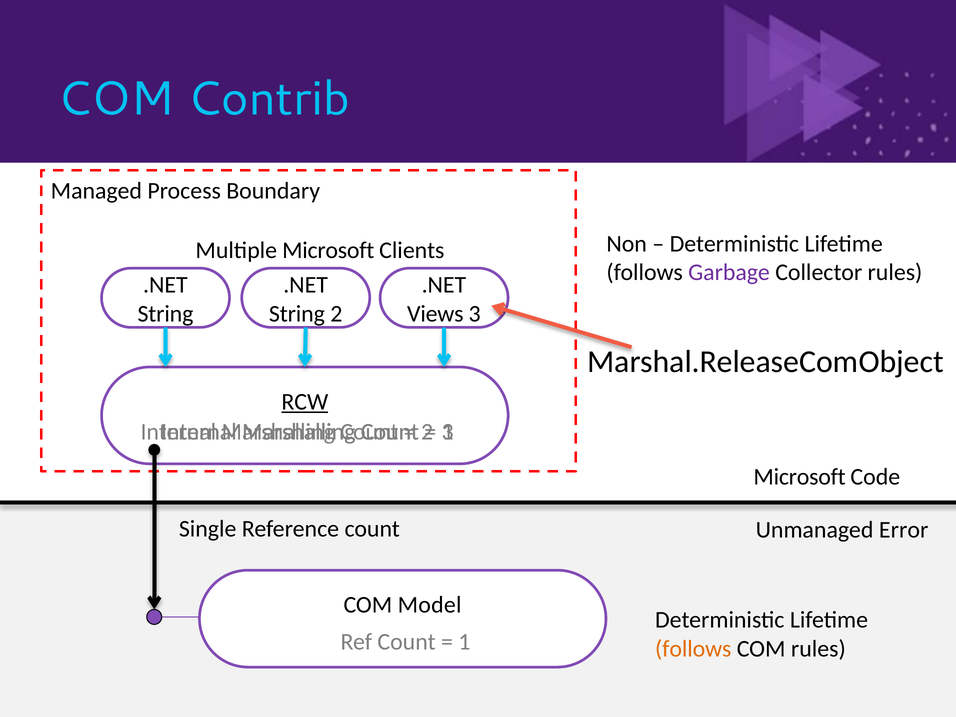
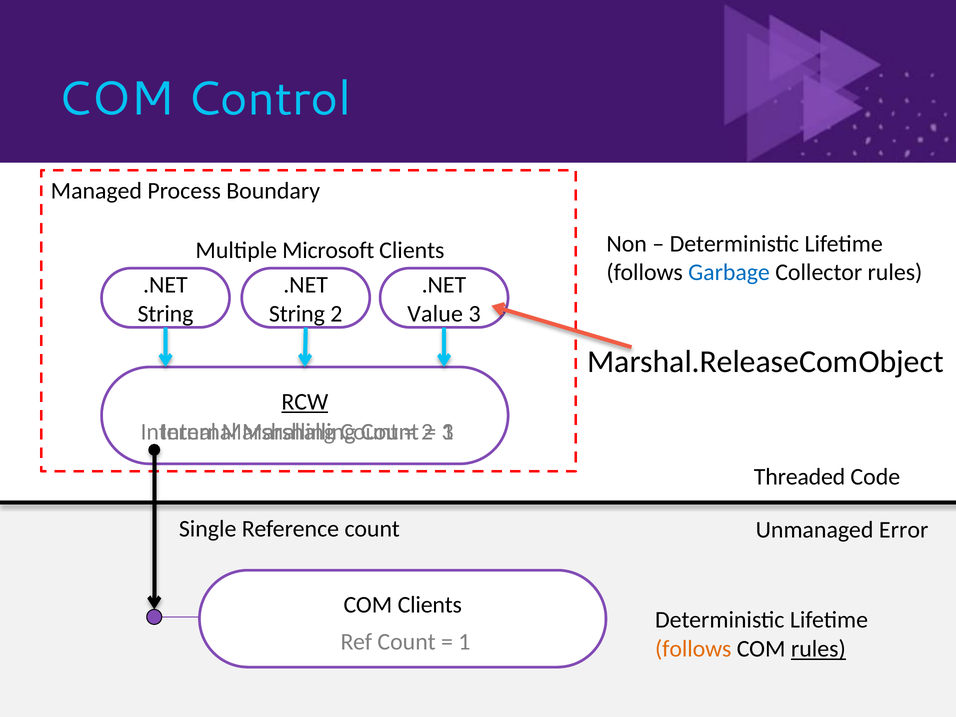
Contrib: Contrib -> Control (269, 99)
Garbage colour: purple -> blue (729, 272)
Views: Views -> Value (435, 314)
Microsoft: Microsoft -> Threaded (800, 477)
COM Model: Model -> Clients (430, 605)
rules underline: none -> present (818, 649)
